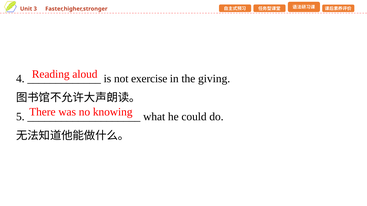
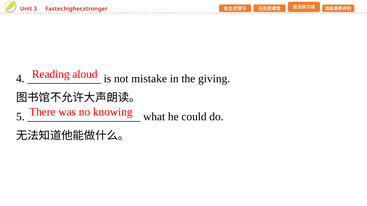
exercise: exercise -> mistake (149, 79)
